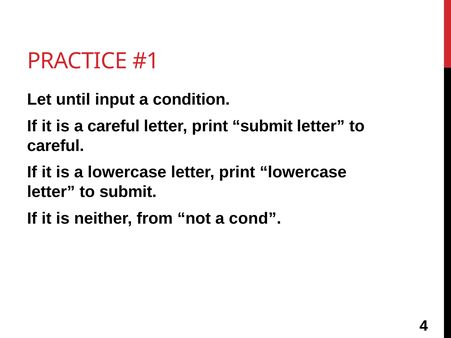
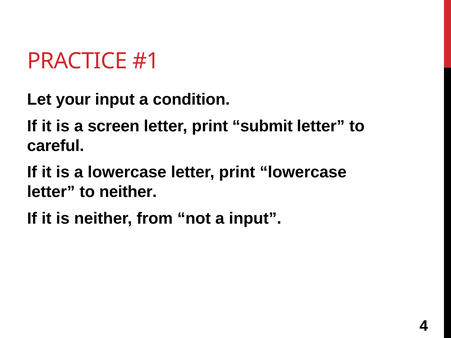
until: until -> your (73, 100)
a careful: careful -> screen (114, 126)
to submit: submit -> neither (128, 192)
a cond: cond -> input (255, 219)
